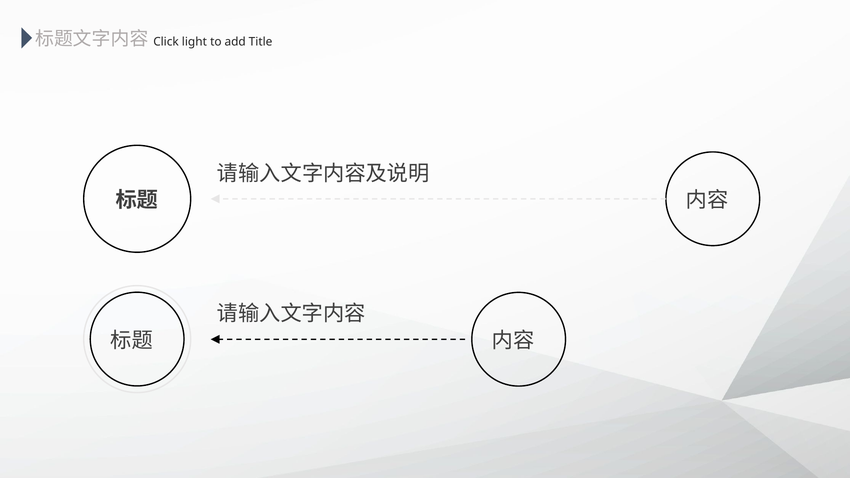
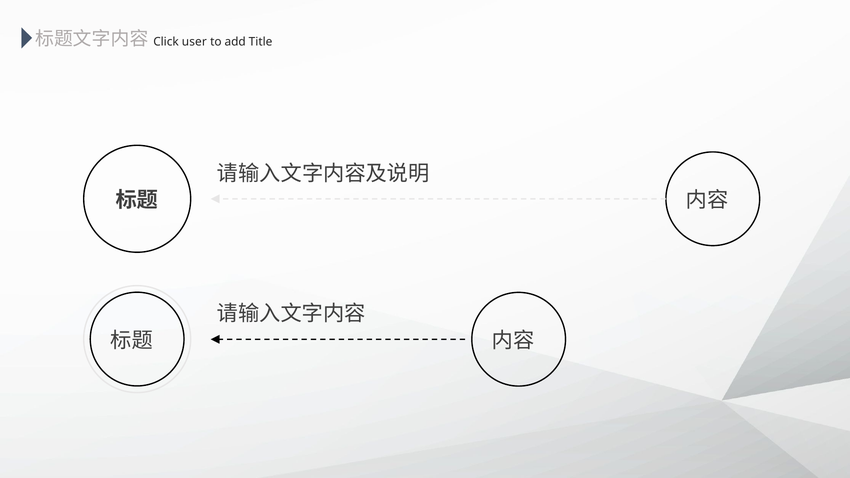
light: light -> user (194, 42)
